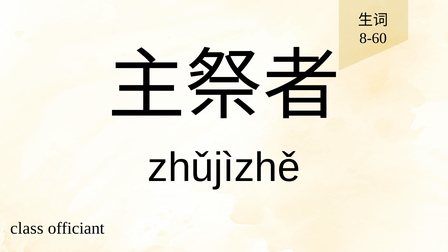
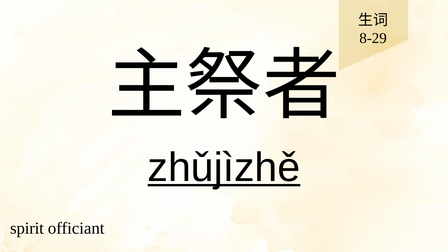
8-60: 8-60 -> 8-29 (373, 38)
zhǔjìzhě underline: none -> present (224, 167)
class: class -> spirit (27, 228)
